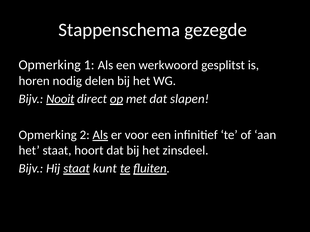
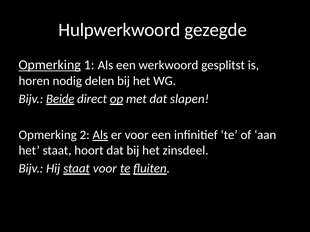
Stappenschema: Stappenschema -> Hulpwerkwoord (119, 30)
Opmerking underline: none -> present (50, 65)
Nooit: Nooit -> Beide (60, 99)
staat kunt: kunt -> voor (105, 169)
